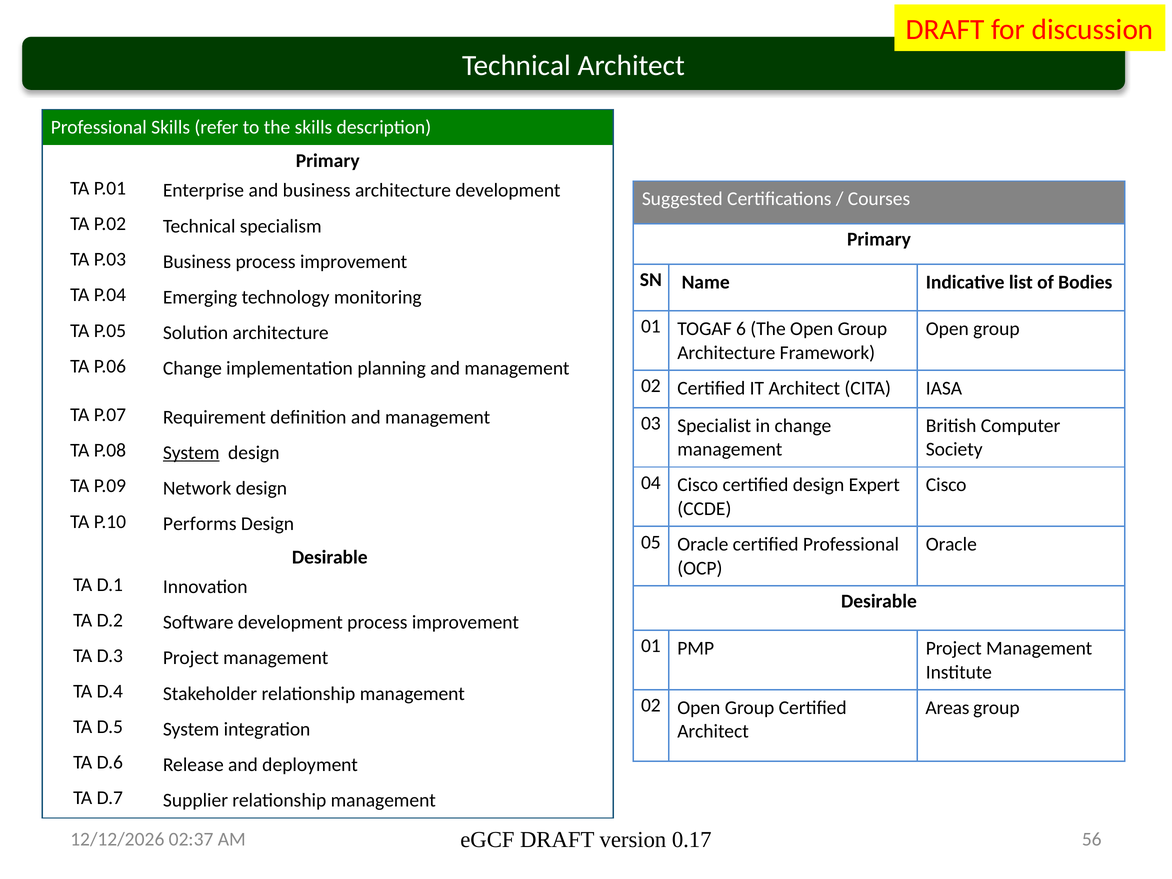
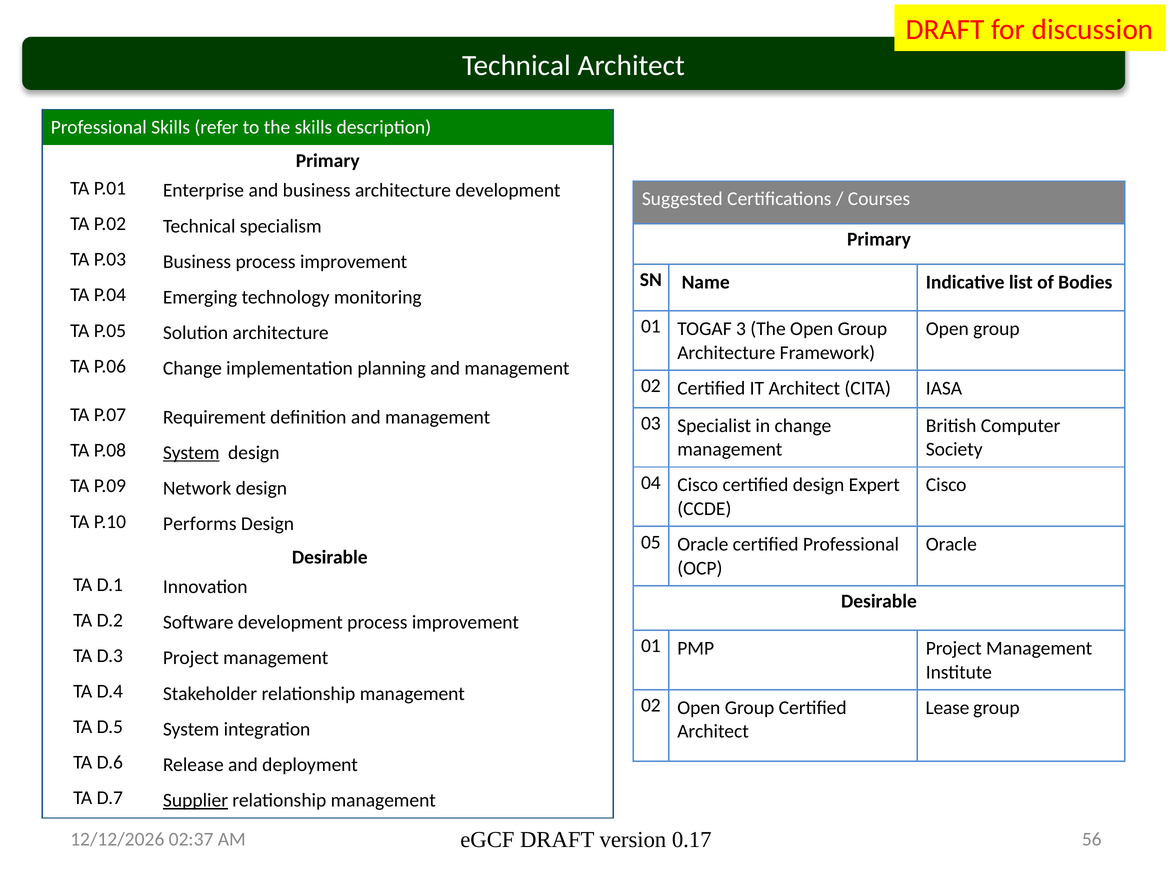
6: 6 -> 3 (741, 329)
Areas: Areas -> Lease (947, 708)
Supplier underline: none -> present (196, 800)
